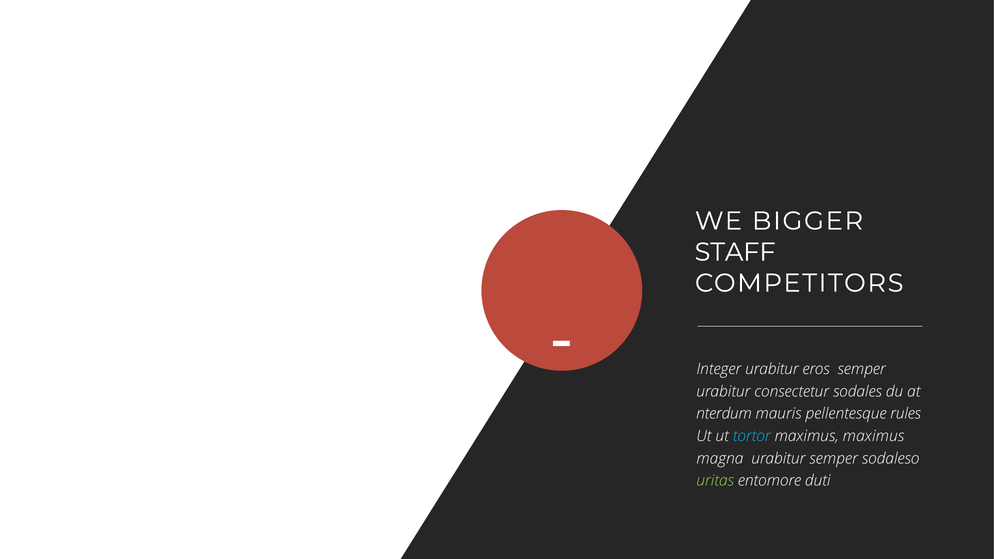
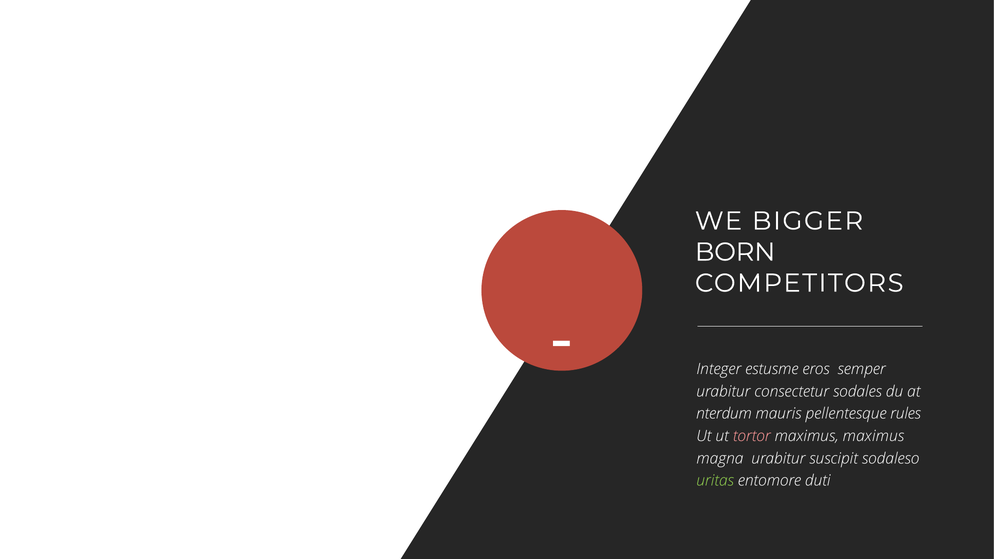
STAFF: STAFF -> BORN (735, 252)
Integer urabitur: urabitur -> estusme (772, 369)
tortor colour: light blue -> pink (752, 436)
urabitur semper: semper -> suscipit (834, 459)
